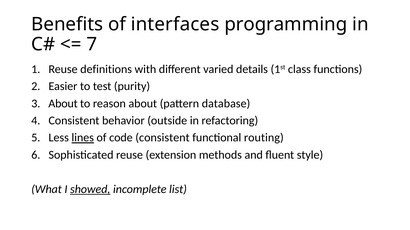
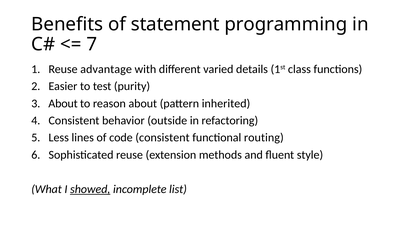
interfaces: interfaces -> statement (175, 24)
definitions: definitions -> advantage (106, 69)
database: database -> inherited (226, 104)
lines underline: present -> none (83, 138)
